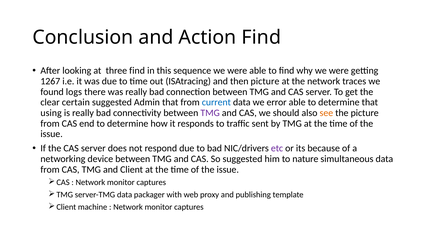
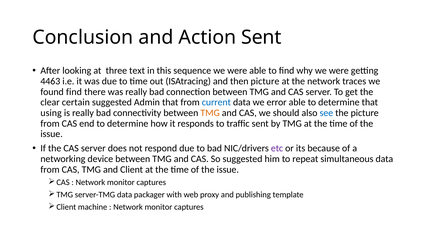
Action Find: Find -> Sent (261, 37)
three find: find -> text (137, 71)
1267: 1267 -> 4463 (50, 81)
found logs: logs -> find (74, 92)
TMG colour: purple -> orange (210, 113)
see colour: orange -> blue (326, 113)
nature: nature -> repeat (305, 159)
